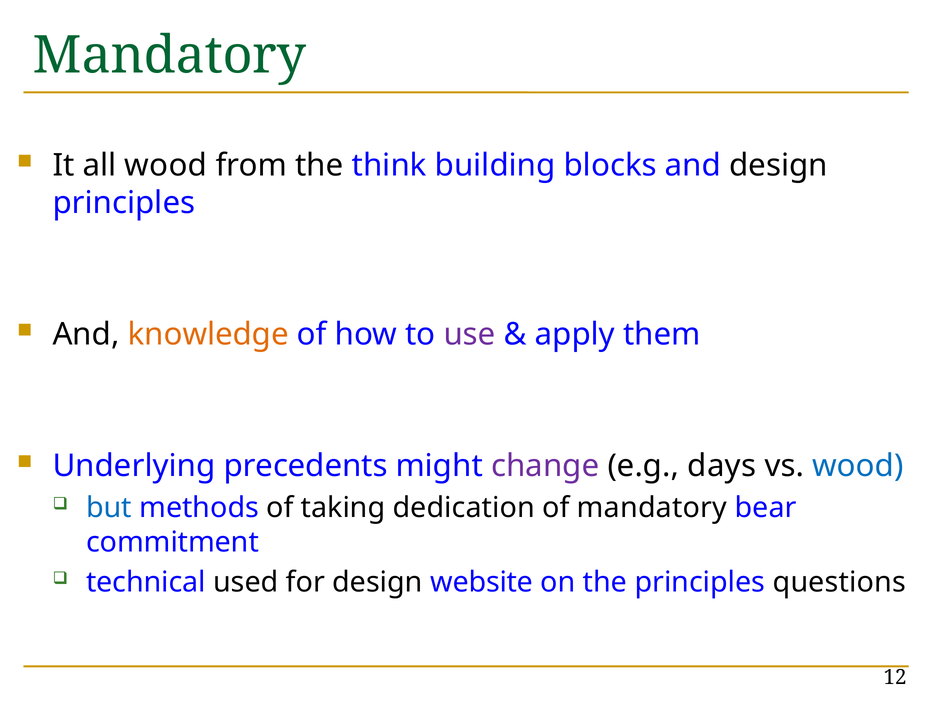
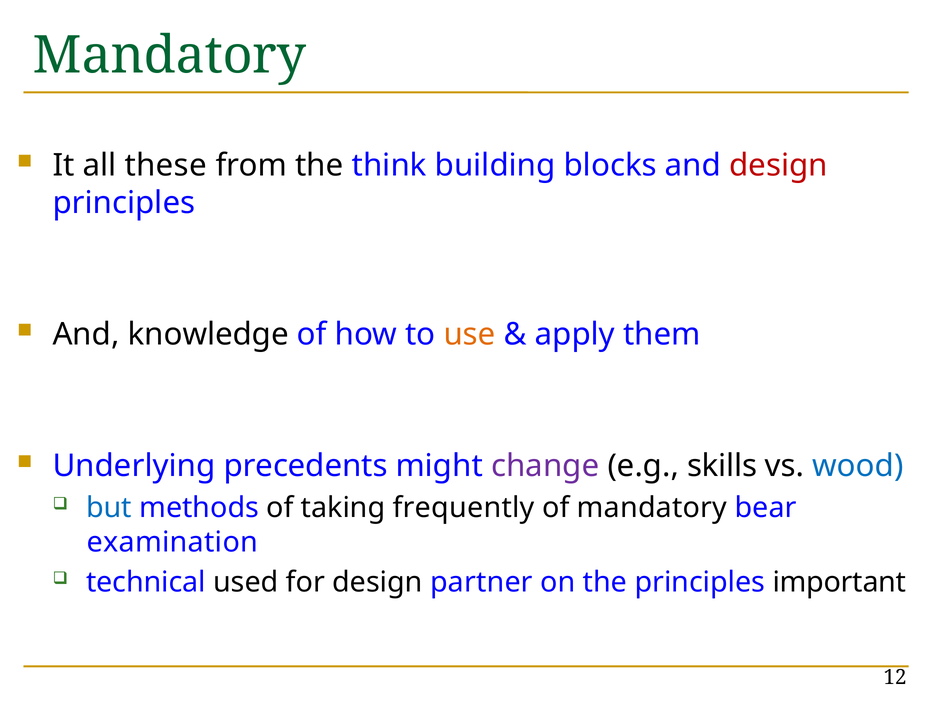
all wood: wood -> these (166, 165)
design colour: black -> red (779, 165)
knowledge colour: orange -> black (208, 335)
use colour: purple -> orange (470, 335)
days: days -> skills (722, 466)
dedication: dedication -> frequently (464, 508)
commitment: commitment -> examination (172, 542)
website: website -> partner (482, 582)
questions: questions -> important (839, 582)
